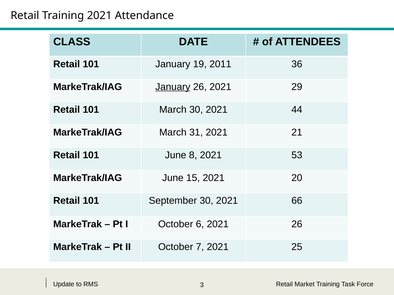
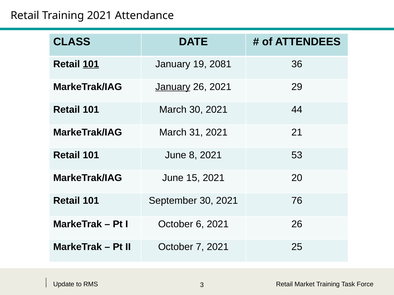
101 underline: none -> present (91, 64)
2011: 2011 -> 2081 (220, 64)
66: 66 -> 76 (297, 201)
